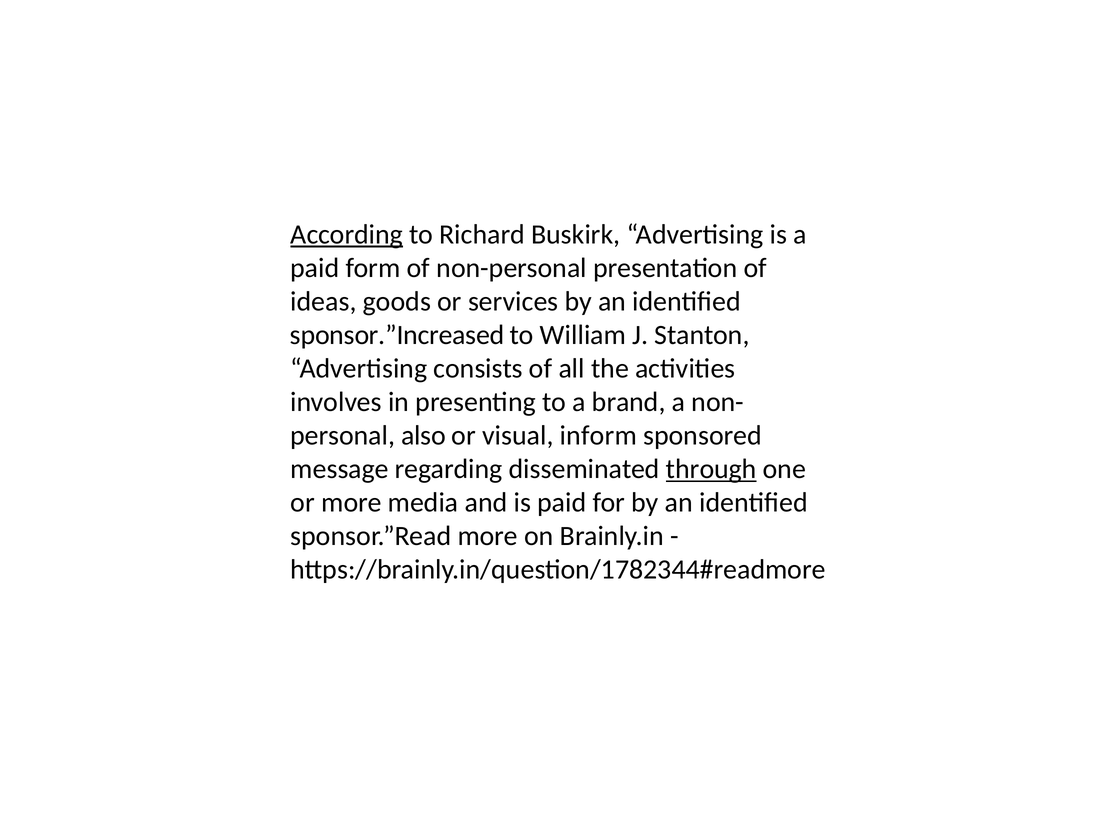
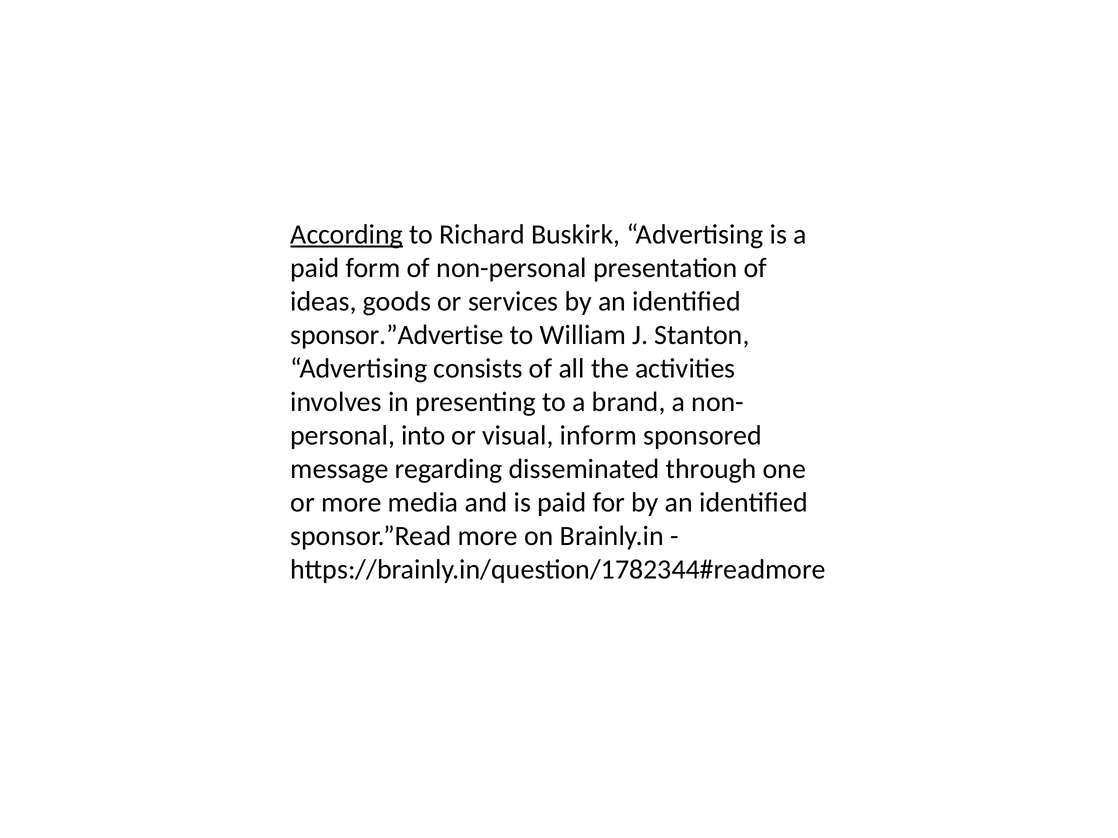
sponsor.”Increased: sponsor.”Increased -> sponsor.”Advertise (397, 335)
also: also -> into (424, 436)
through underline: present -> none (711, 469)
